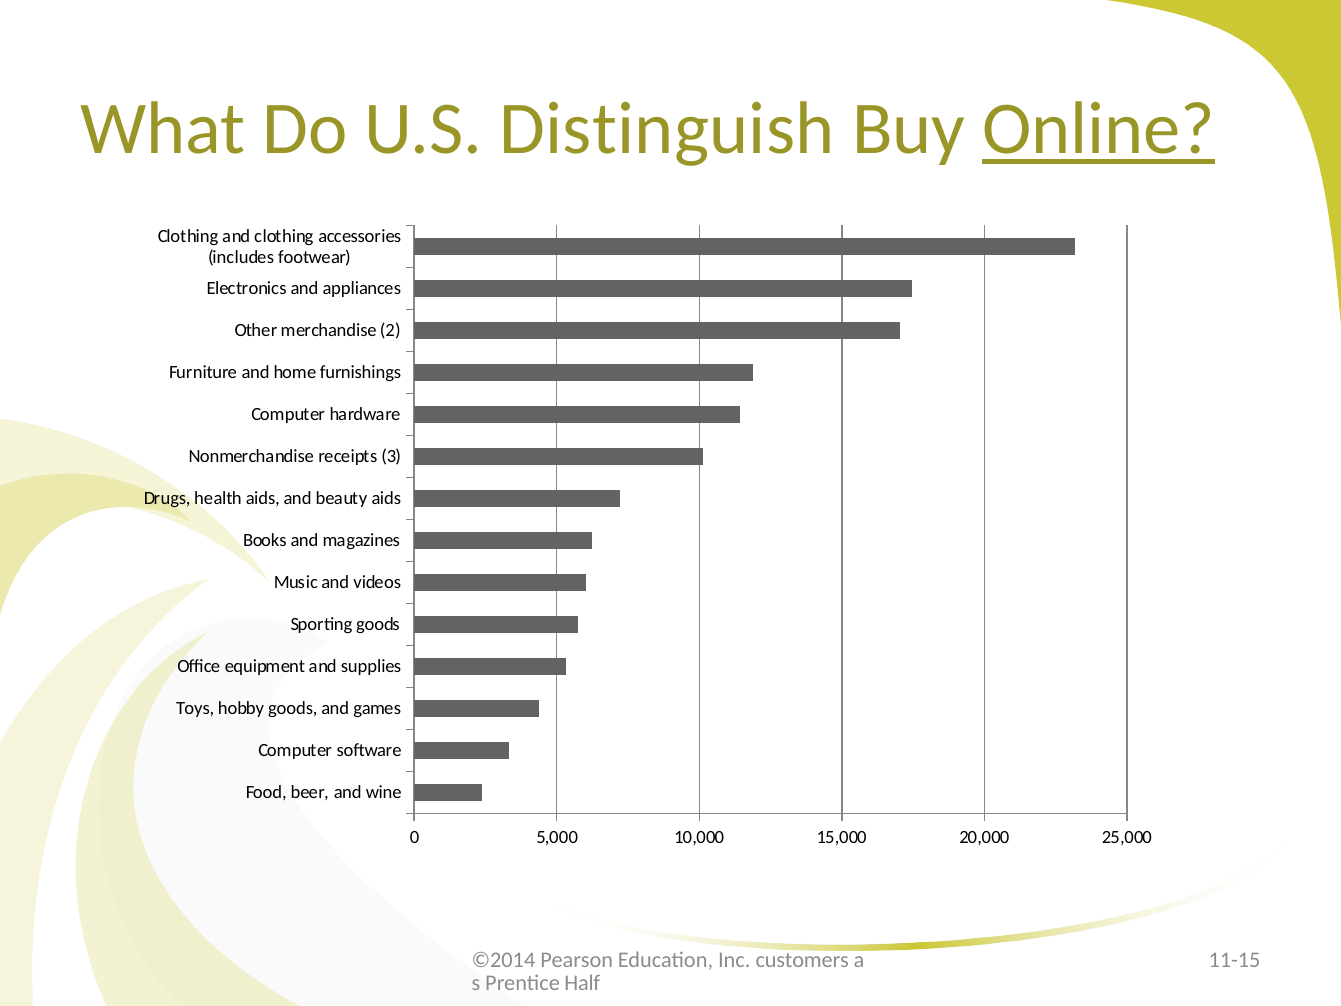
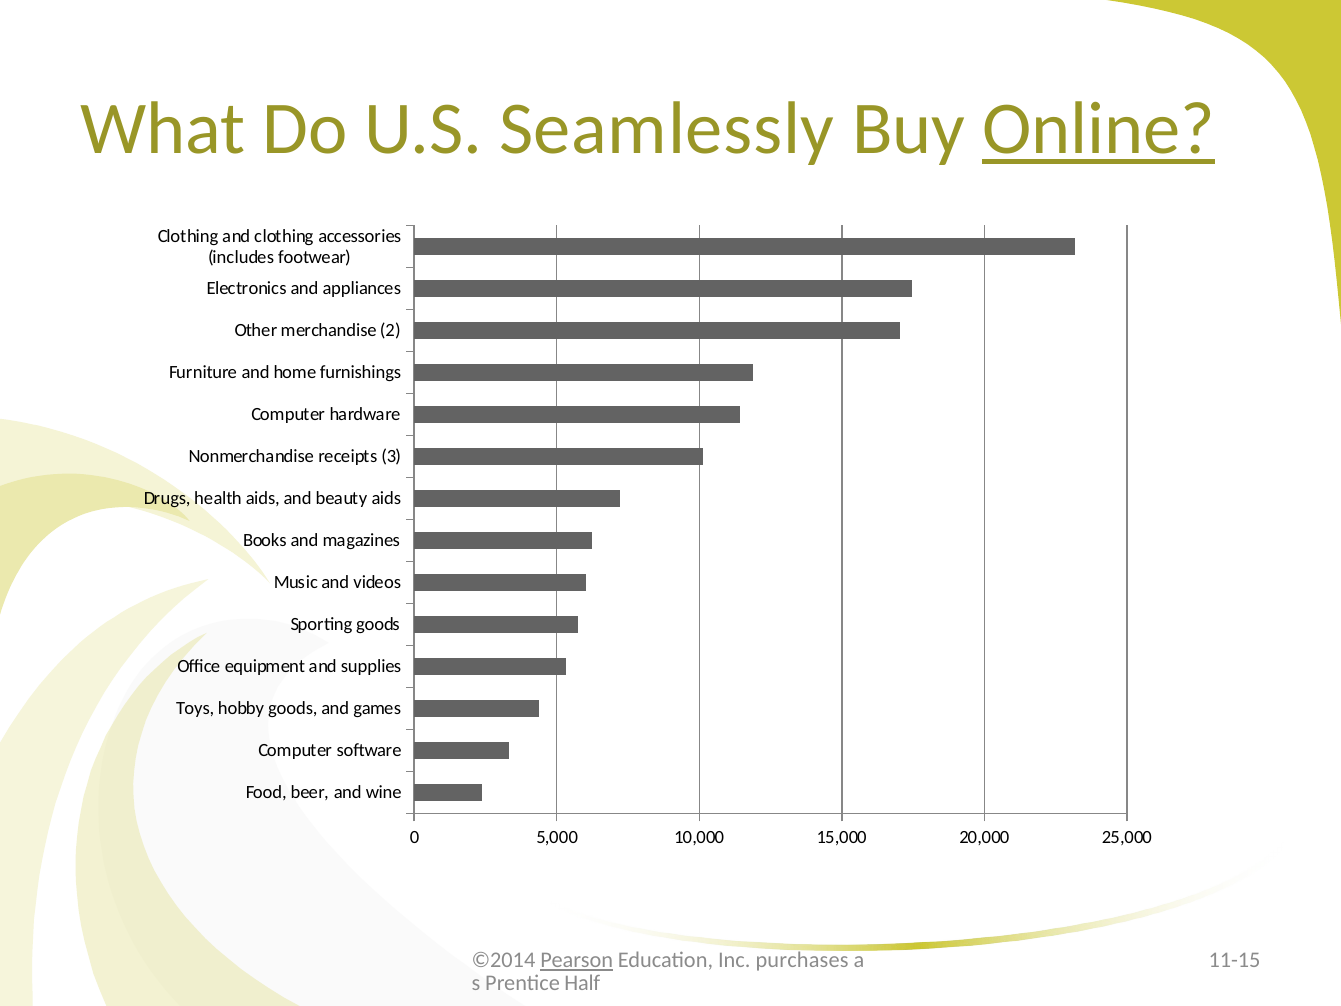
Distinguish: Distinguish -> Seamlessly (667, 129)
Pearson underline: none -> present (577, 960)
customers: customers -> purchases (802, 960)
